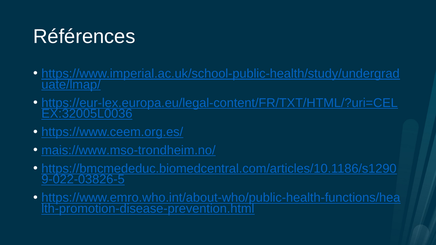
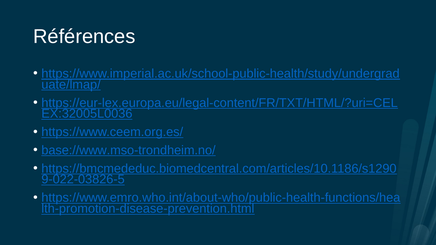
mais://www.mso-trondheim.no/: mais://www.mso-trondheim.no/ -> base://www.mso-trondheim.no/ (128, 150)
